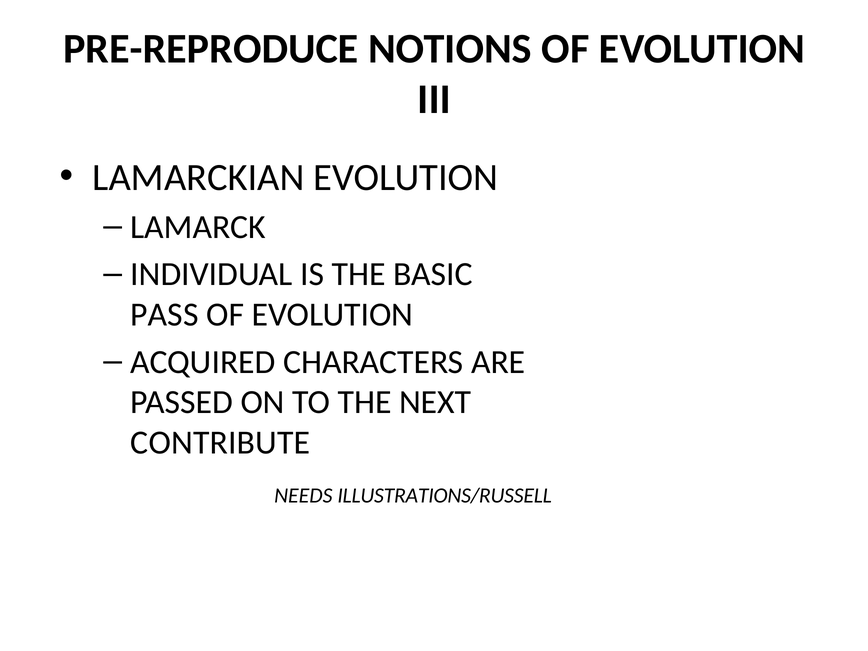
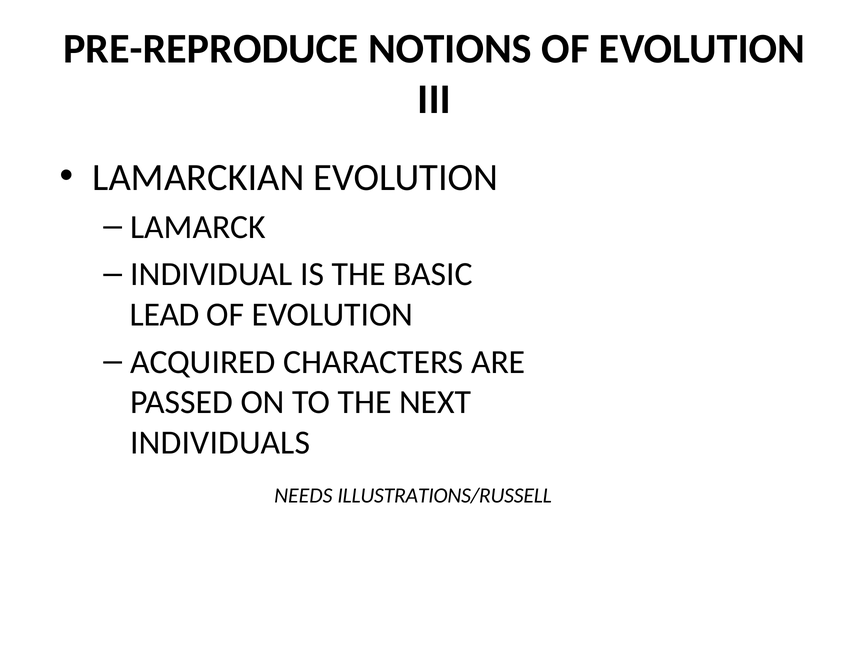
PASS: PASS -> LEAD (165, 315)
CONTRIBUTE: CONTRIBUTE -> INDIVIDUALS (220, 443)
